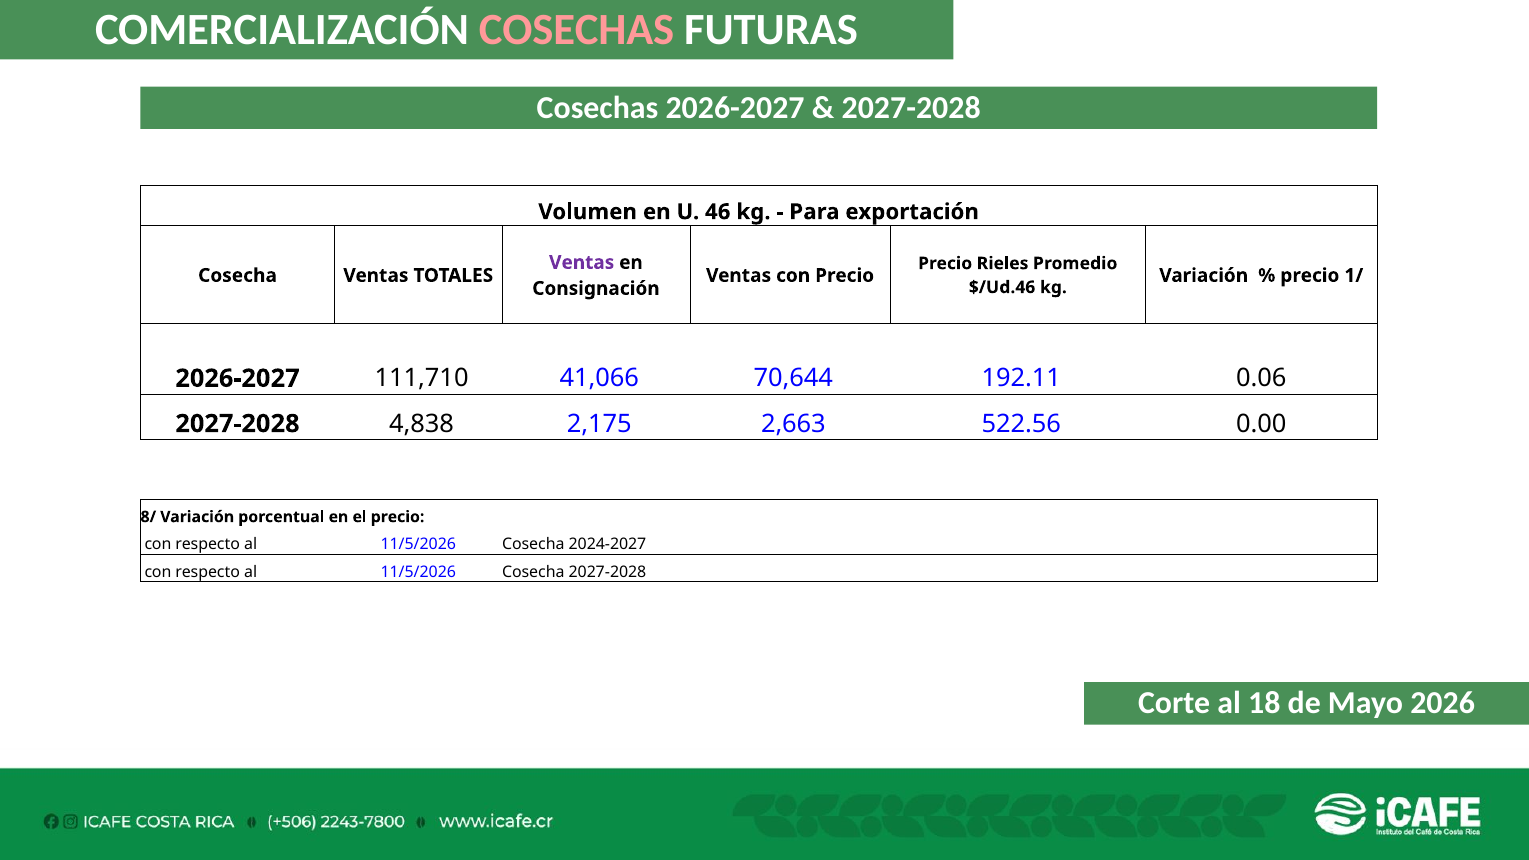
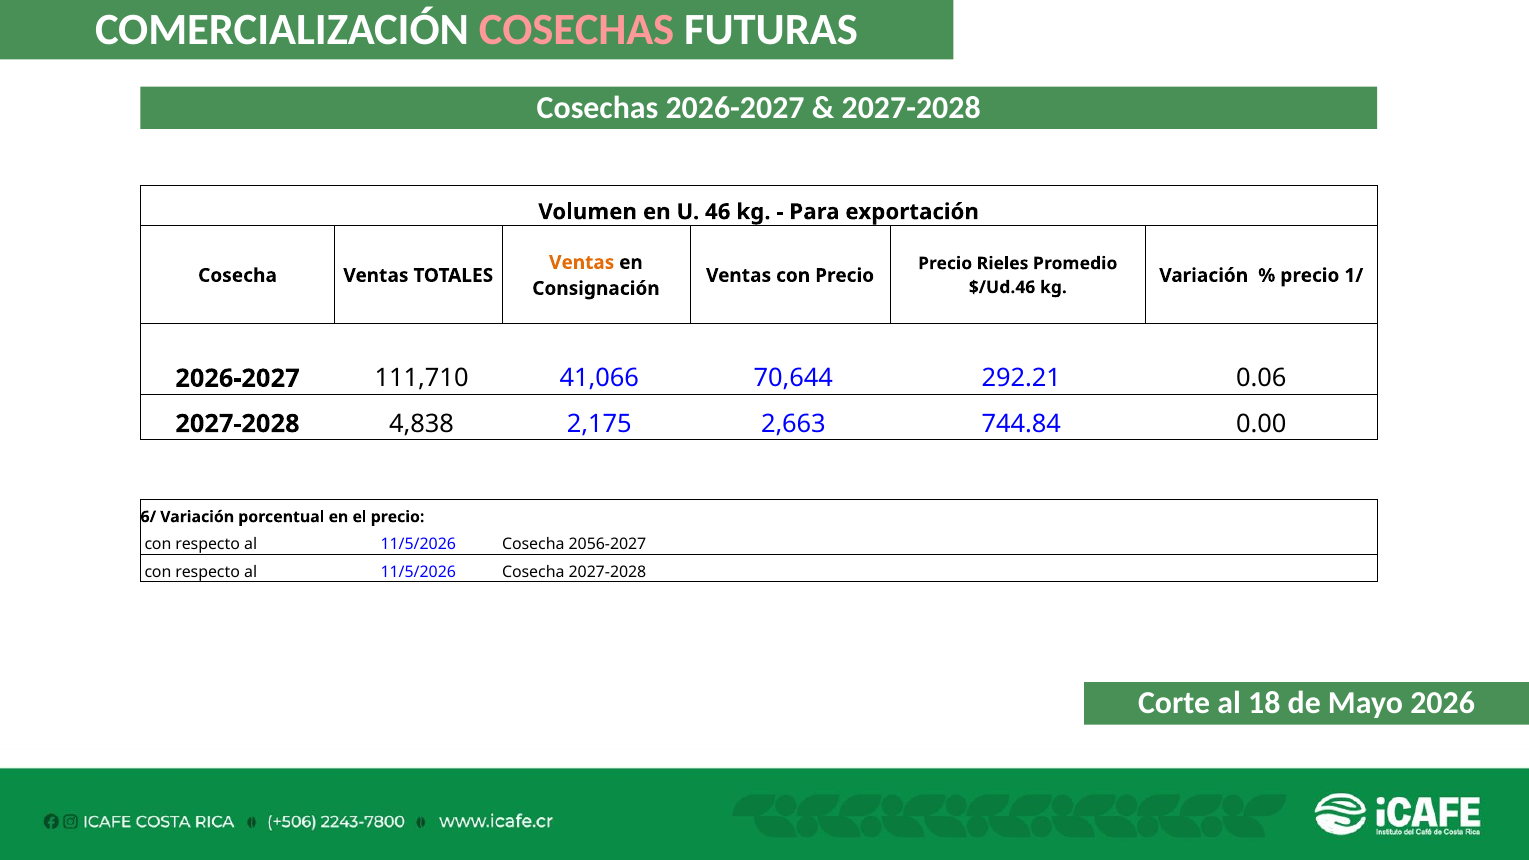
Ventas colour: purple -> orange (582, 263)
192.11: 192.11 -> 292.21 (1021, 378)
522.56: 522.56 -> 744.84 (1021, 424)
8/: 8/ -> 6/ (148, 517)
2024-2027: 2024-2027 -> 2056-2027 (607, 544)
